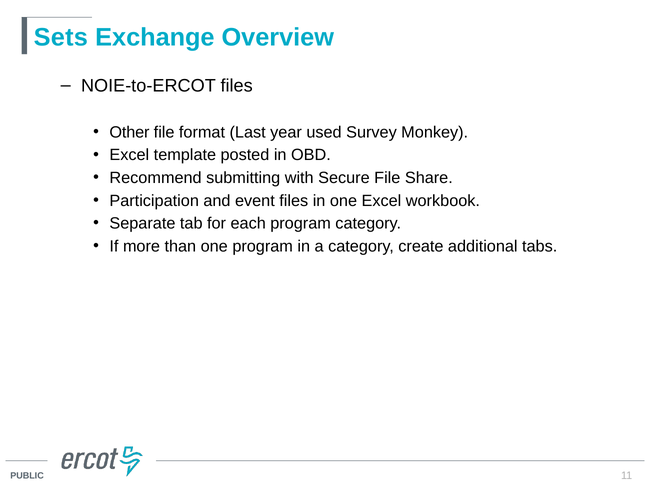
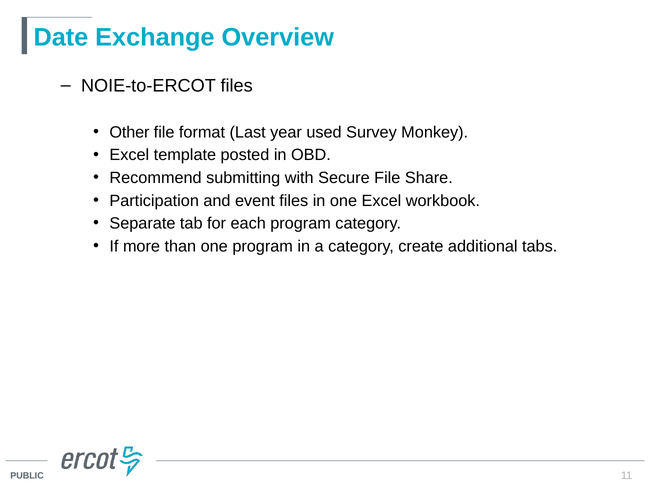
Sets: Sets -> Date (61, 38)
